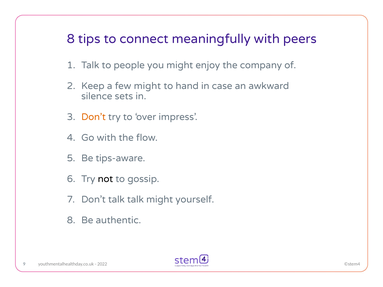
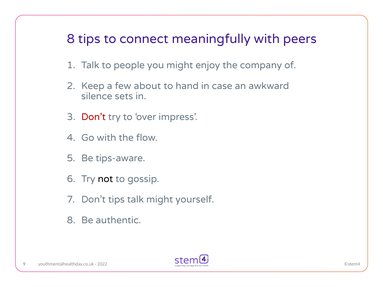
few might: might -> about (147, 86)
Don’t colour: orange -> red (93, 117)
Don’t talk: talk -> tips (116, 200)
